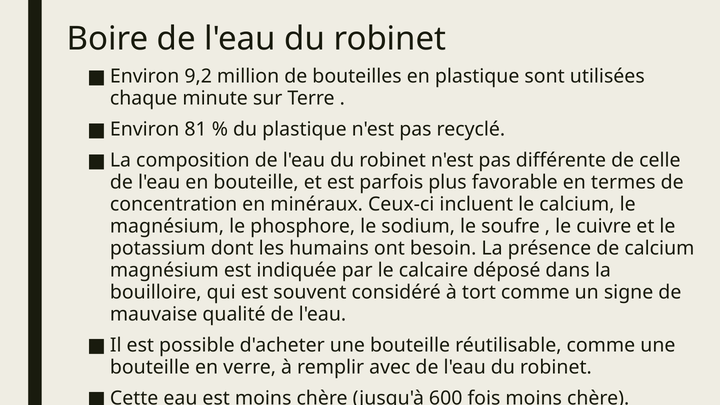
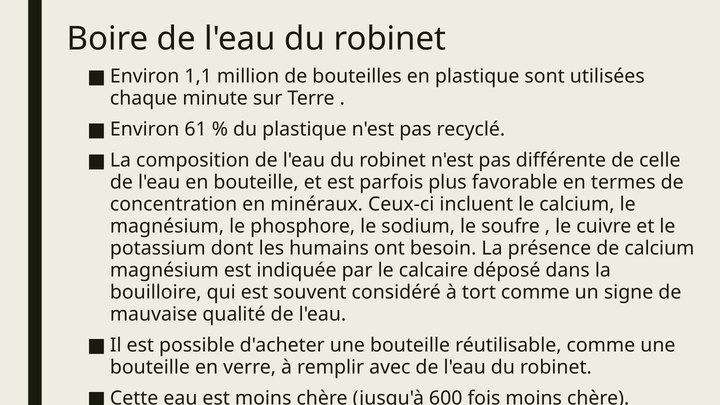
9,2: 9,2 -> 1,1 (198, 76)
81: 81 -> 61 (196, 129)
